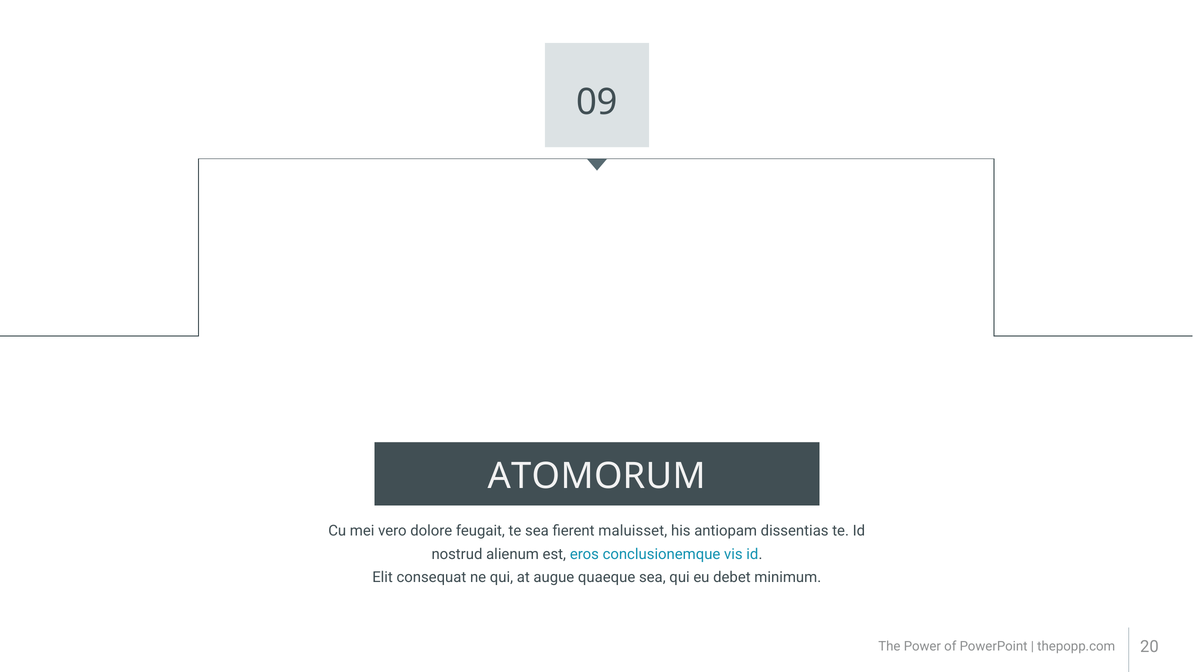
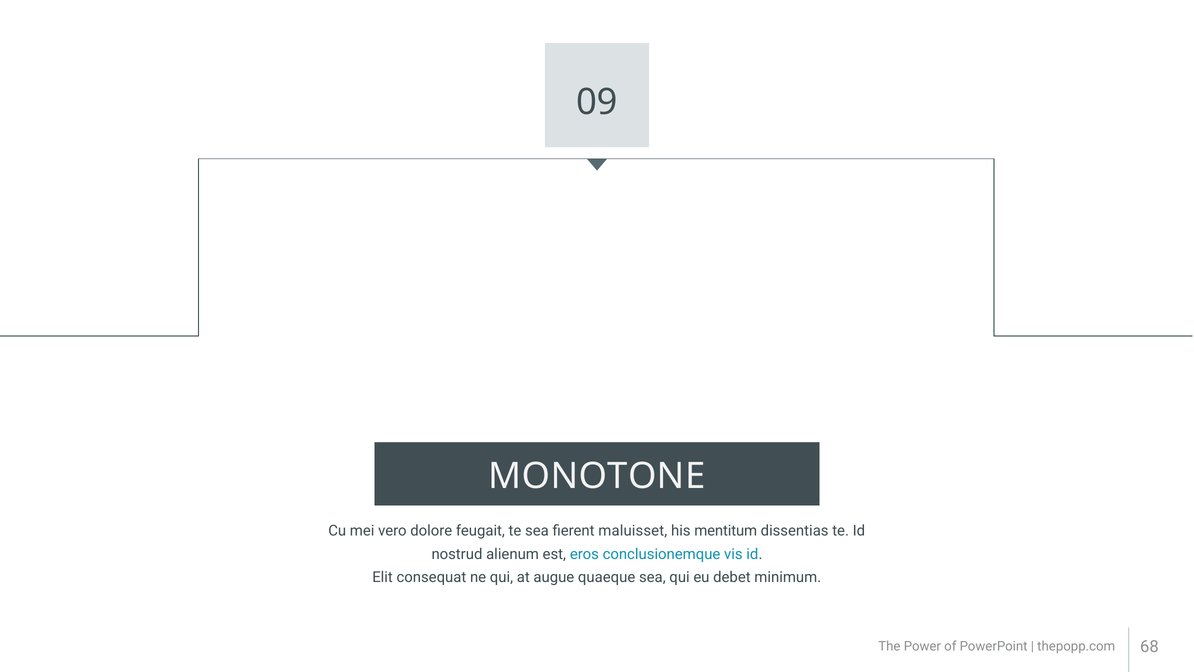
ATOMORUM: ATOMORUM -> MONOTONE (597, 476)
antiopam: antiopam -> mentitum (726, 530)
20: 20 -> 68 (1149, 646)
